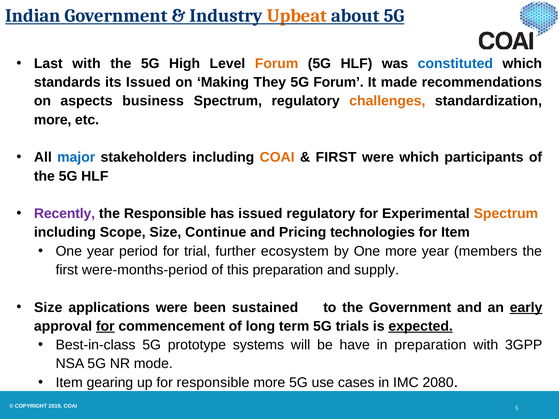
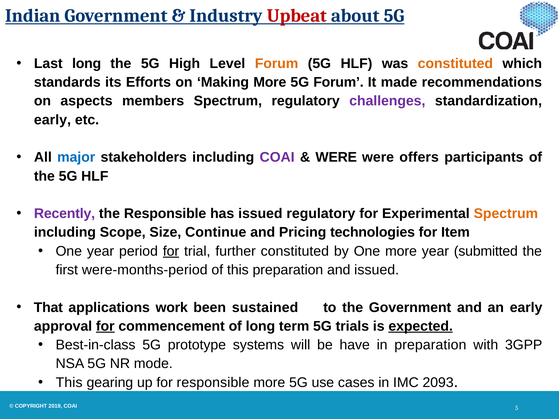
Upbeat colour: orange -> red (297, 16)
Last with: with -> long (87, 64)
constituted colour: blue -> orange (455, 64)
its Issued: Issued -> Efforts (148, 82)
Making They: They -> More (270, 82)
business: business -> members (153, 101)
challenges colour: orange -> purple (387, 101)
more: more -> early (52, 120)
COAI colour: orange -> purple (277, 157)
FIRST: FIRST -> WERE (336, 157)
were which: which -> offers (419, 157)
for underline: none -> present (171, 251)
further ecosystem: ecosystem -> constituted (295, 251)
members: members -> submitted (486, 251)
and supply: supply -> issued (377, 270)
Size: Size -> That (48, 308)
applications were: were -> work (172, 308)
early underline: present -> none (526, 308)
Item: Item -> This (69, 383)
2080: 2080 -> 2093 (438, 383)
